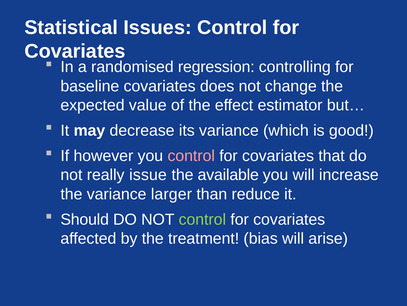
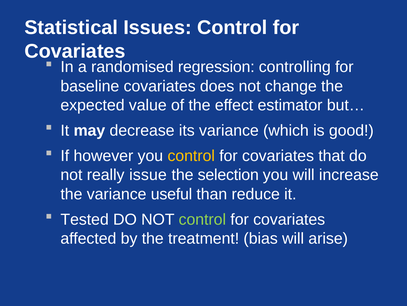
control colour: pink -> yellow (191, 156)
available: available -> selection (228, 175)
larger: larger -> useful (172, 194)
Should: Should -> Tested (85, 219)
